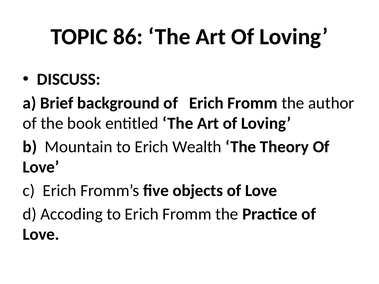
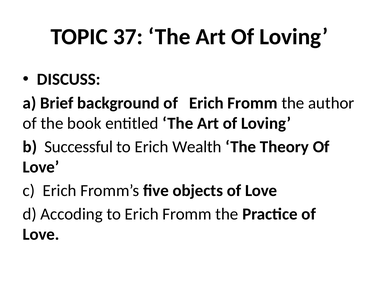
86: 86 -> 37 (128, 37)
Mountain: Mountain -> Successful (79, 147)
